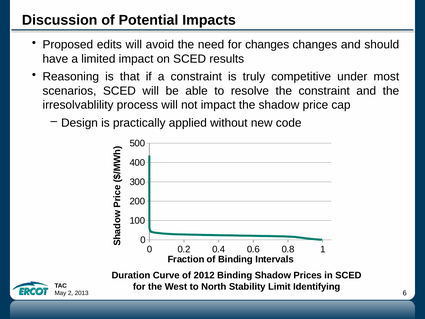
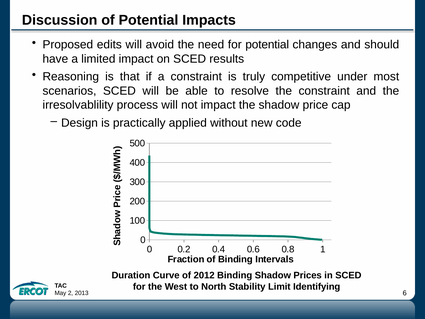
for changes: changes -> potential (267, 45)
